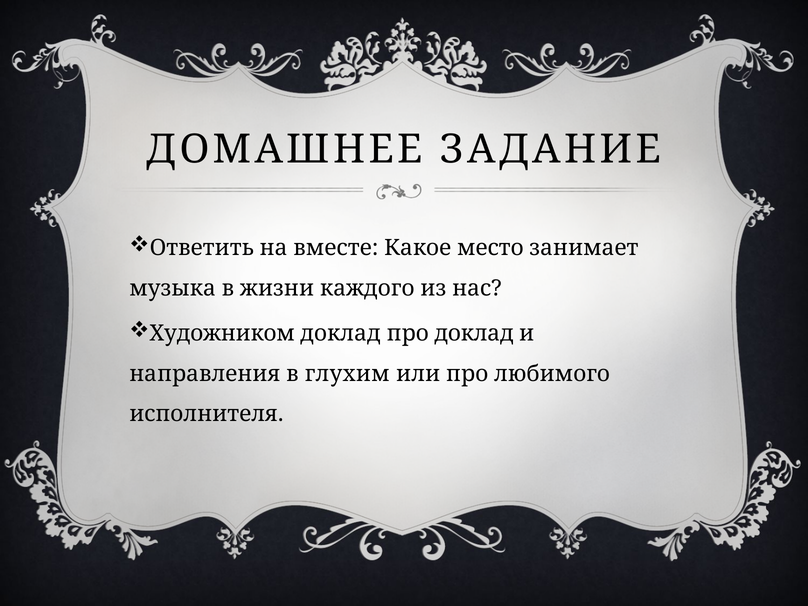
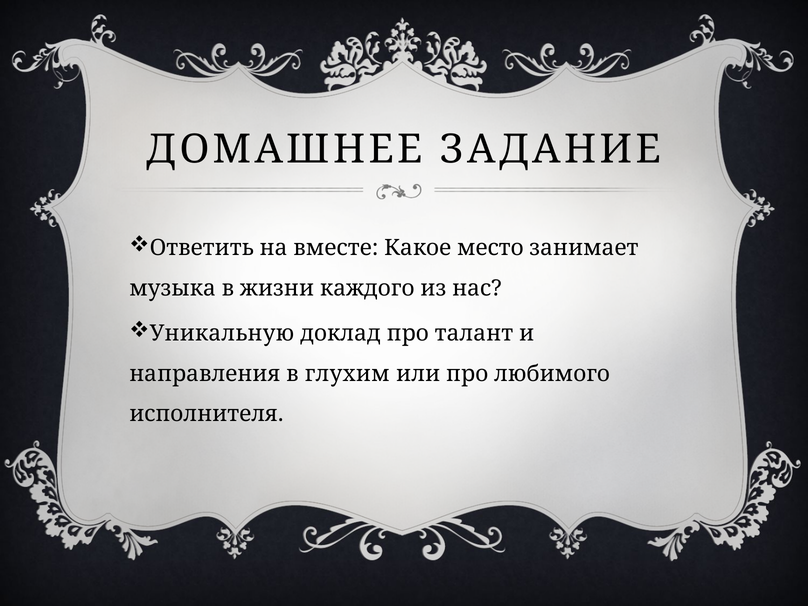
Художником: Художником -> Уникальную (222, 333)
про доклад: доклад -> талант (474, 333)
